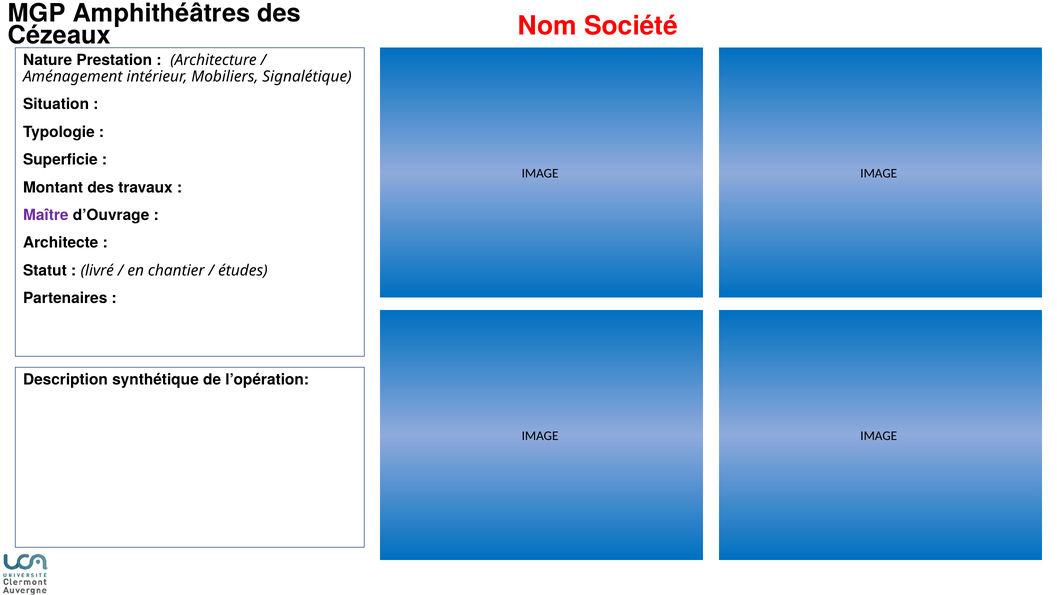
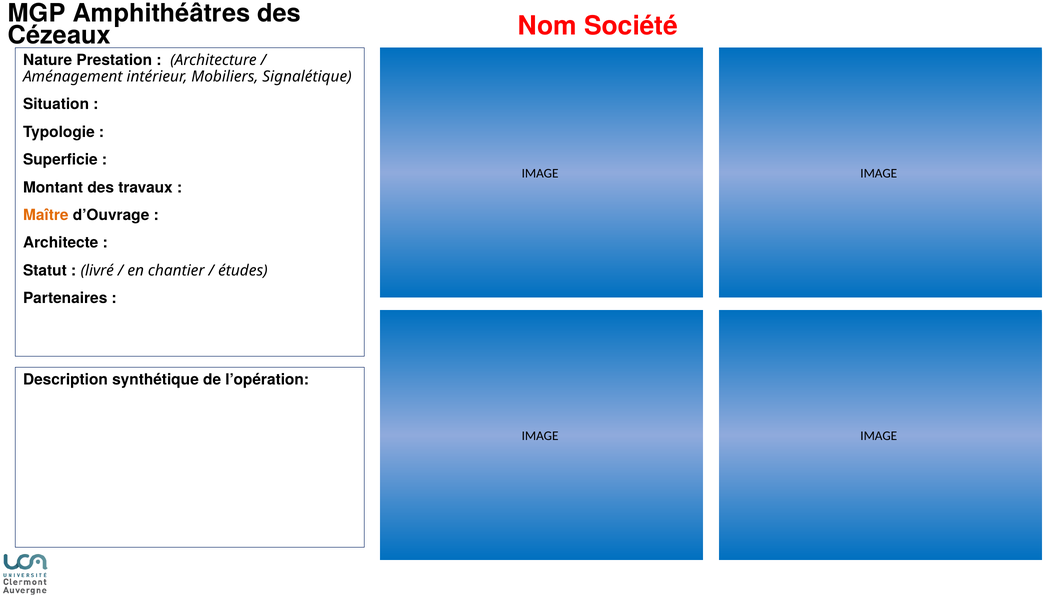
Maître colour: purple -> orange (46, 215)
